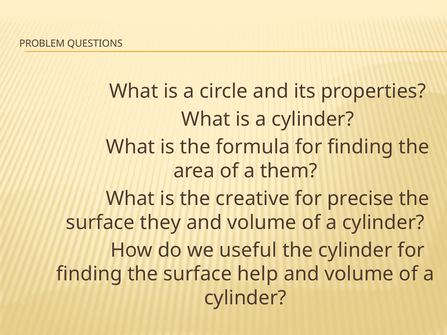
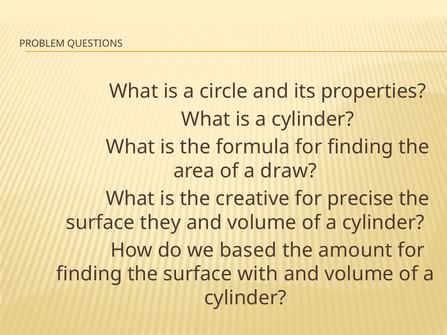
them: them -> draw (289, 171)
useful: useful -> based (248, 250)
the cylinder: cylinder -> amount (355, 250)
help: help -> with (258, 274)
